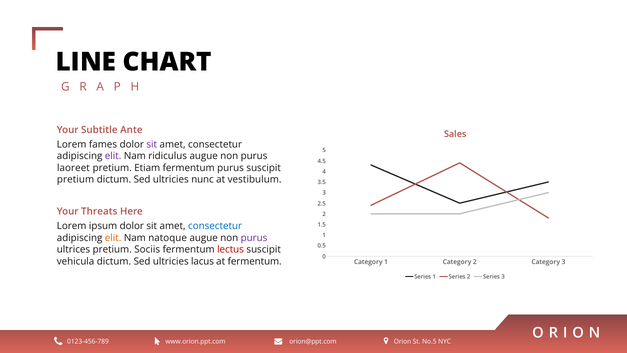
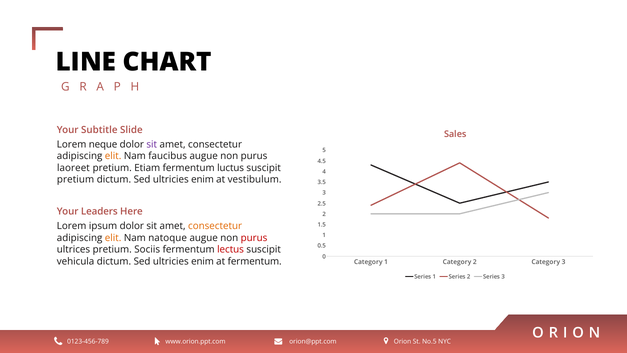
Ante: Ante -> Slide (131, 130)
fames: fames -> neque (103, 144)
elit colour: purple -> orange (113, 156)
ridiculus: ridiculus -> faucibus (168, 156)
fermentum purus: purus -> luctus (231, 168)
nunc: nunc -> enim (203, 180)
Threats: Threats -> Leaders (99, 212)
consectetur colour: blue -> orange (215, 226)
purus colour: purple -> red (254, 238)
lacus: lacus -> enim (203, 261)
